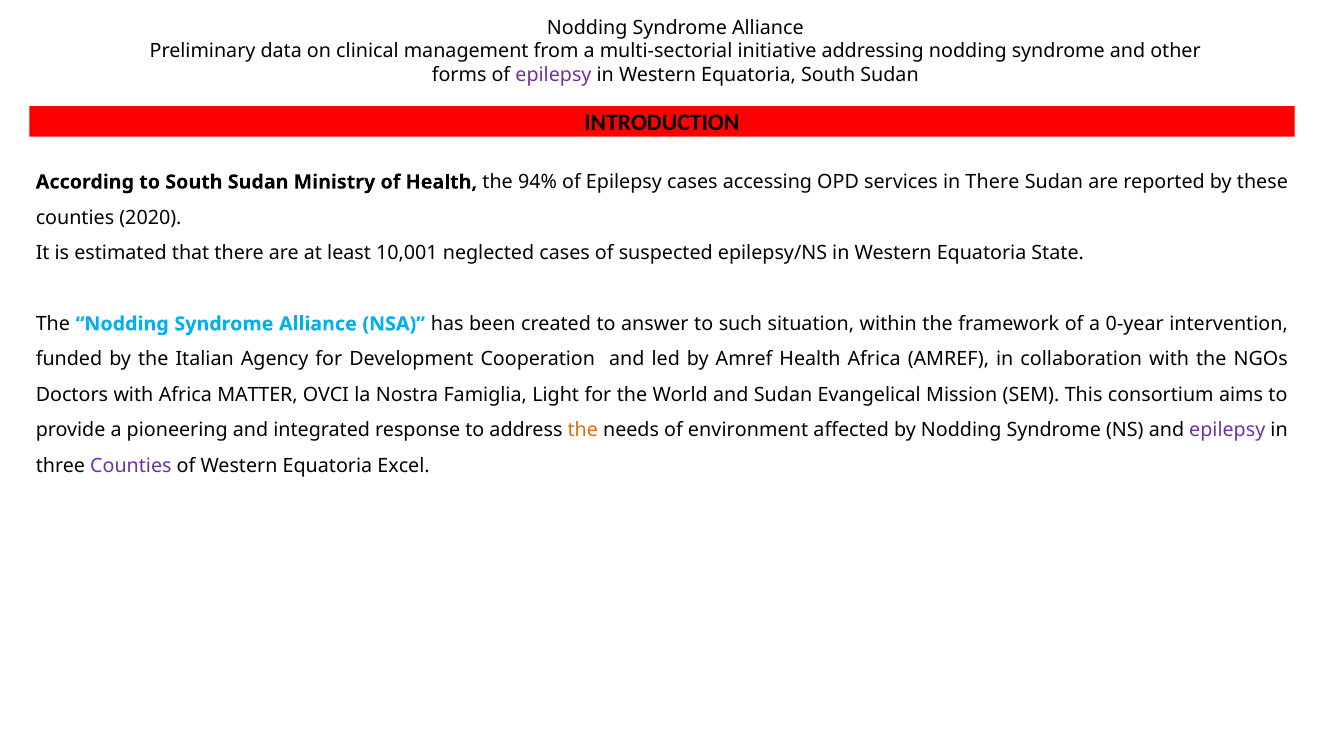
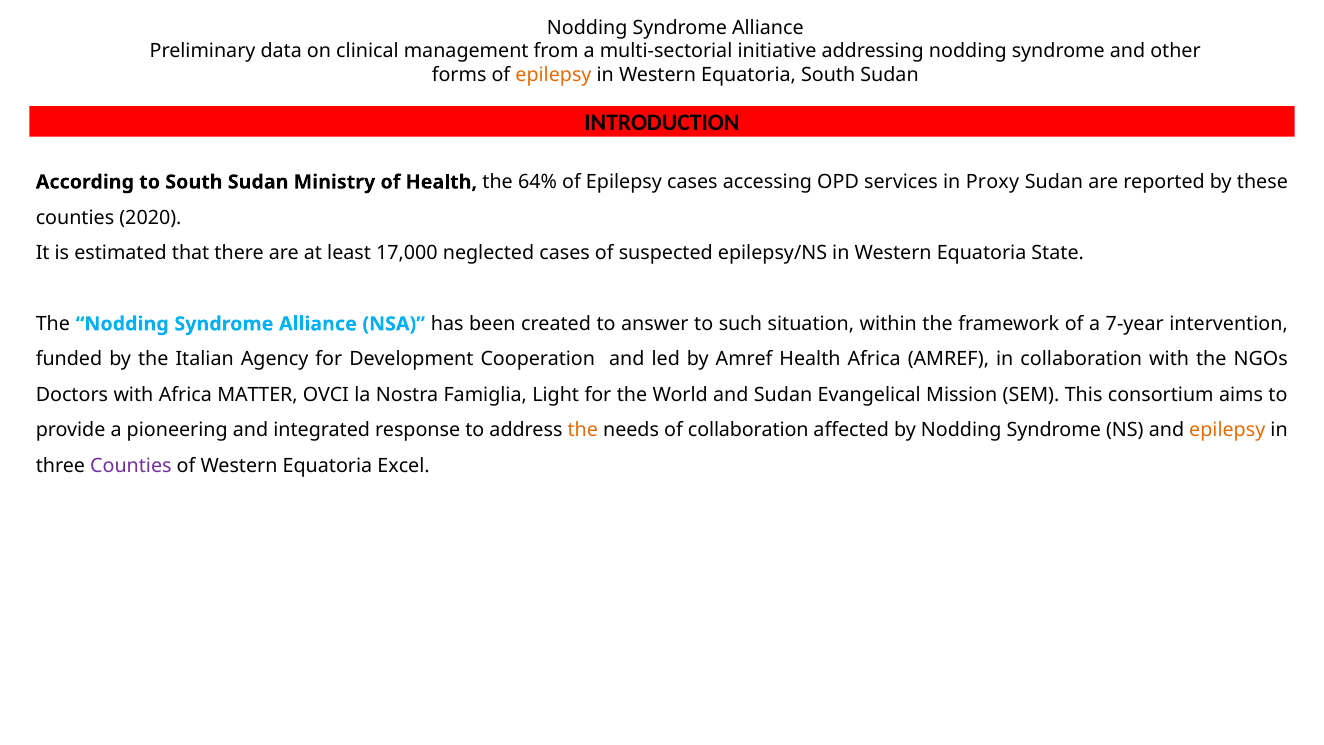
epilepsy colour: purple -> orange (553, 75)
94%: 94% -> 64% (537, 182)
in There: There -> Proxy (992, 182)
10,001: 10,001 -> 17,000 (407, 253)
0-year: 0-year -> 7-year (1135, 324)
of environment: environment -> collaboration (748, 430)
epilepsy colour: purple -> orange (1227, 430)
